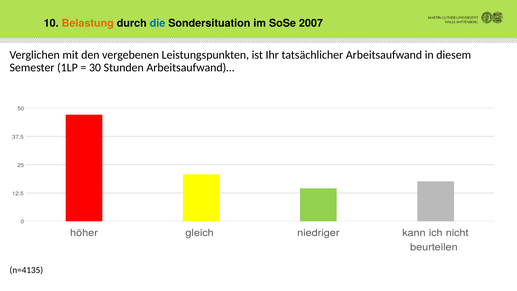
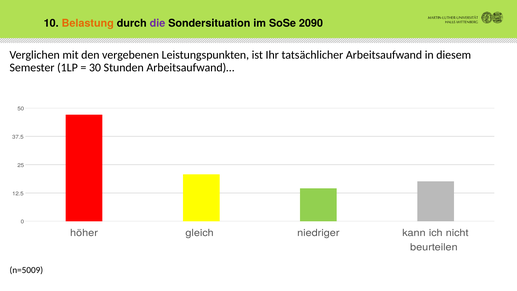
die colour: blue -> purple (158, 23)
2007: 2007 -> 2090 (311, 23)
n=4135: n=4135 -> n=5009 (26, 270)
